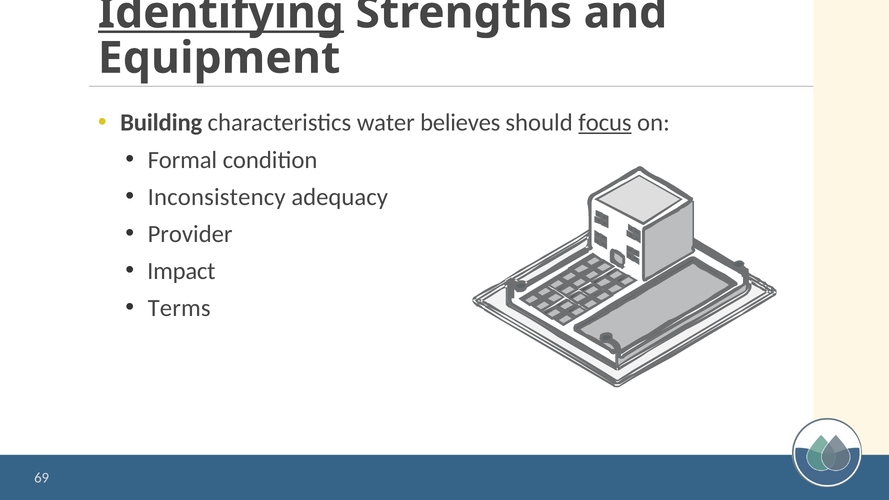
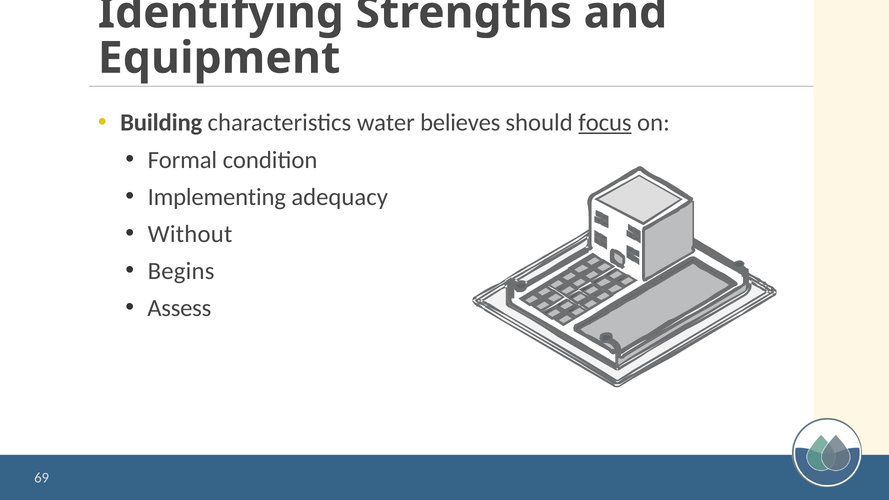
Identifying underline: present -> none (221, 13)
Inconsistency: Inconsistency -> Implementing (217, 197)
Provider: Provider -> Without (190, 234)
Impact: Impact -> Begins (181, 271)
Terms: Terms -> Assess (179, 308)
